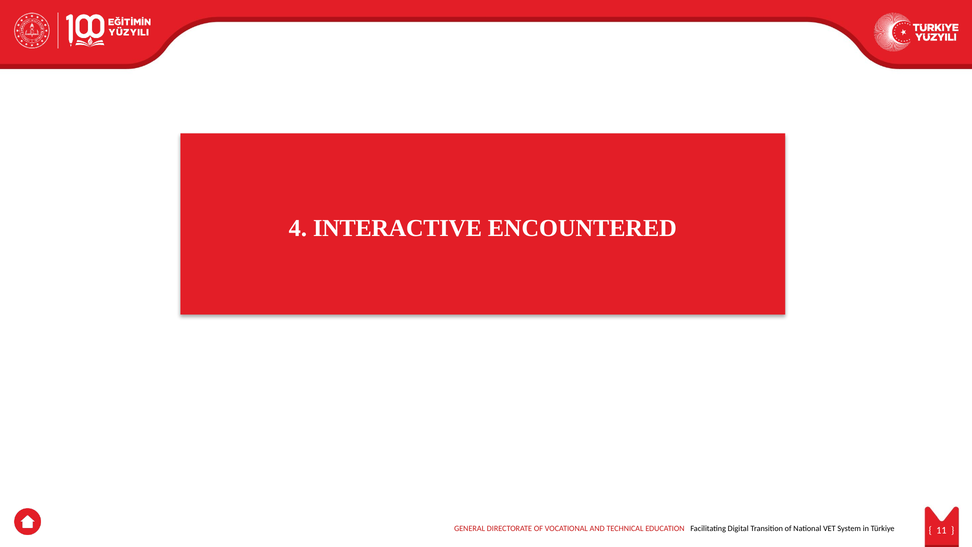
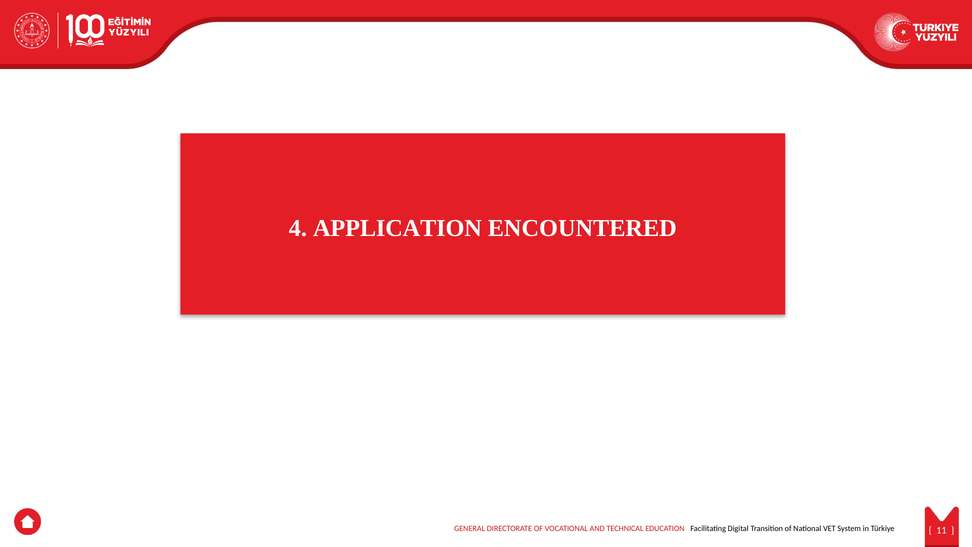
INTERACTIVE: INTERACTIVE -> APPLICATION (397, 228)
